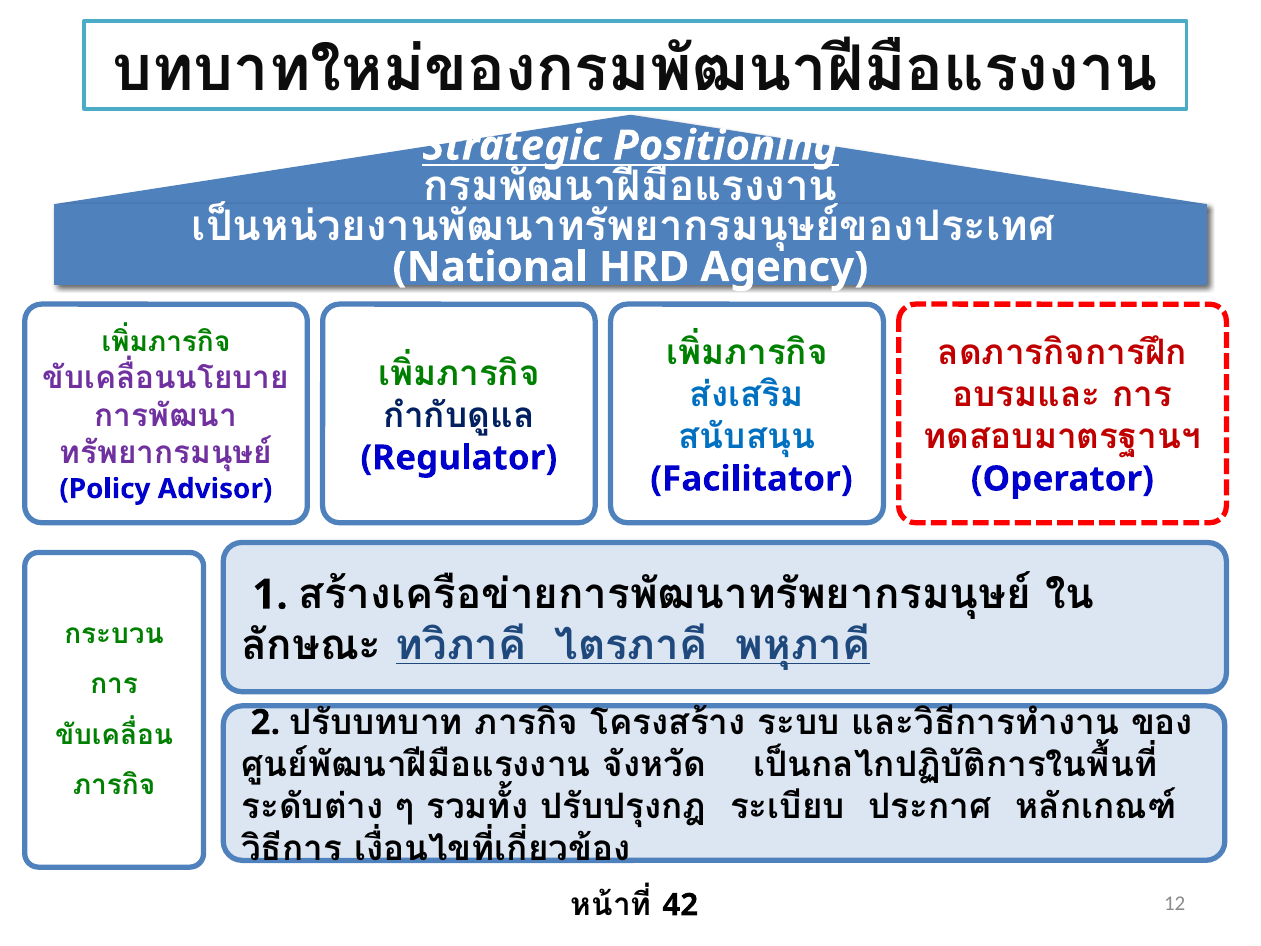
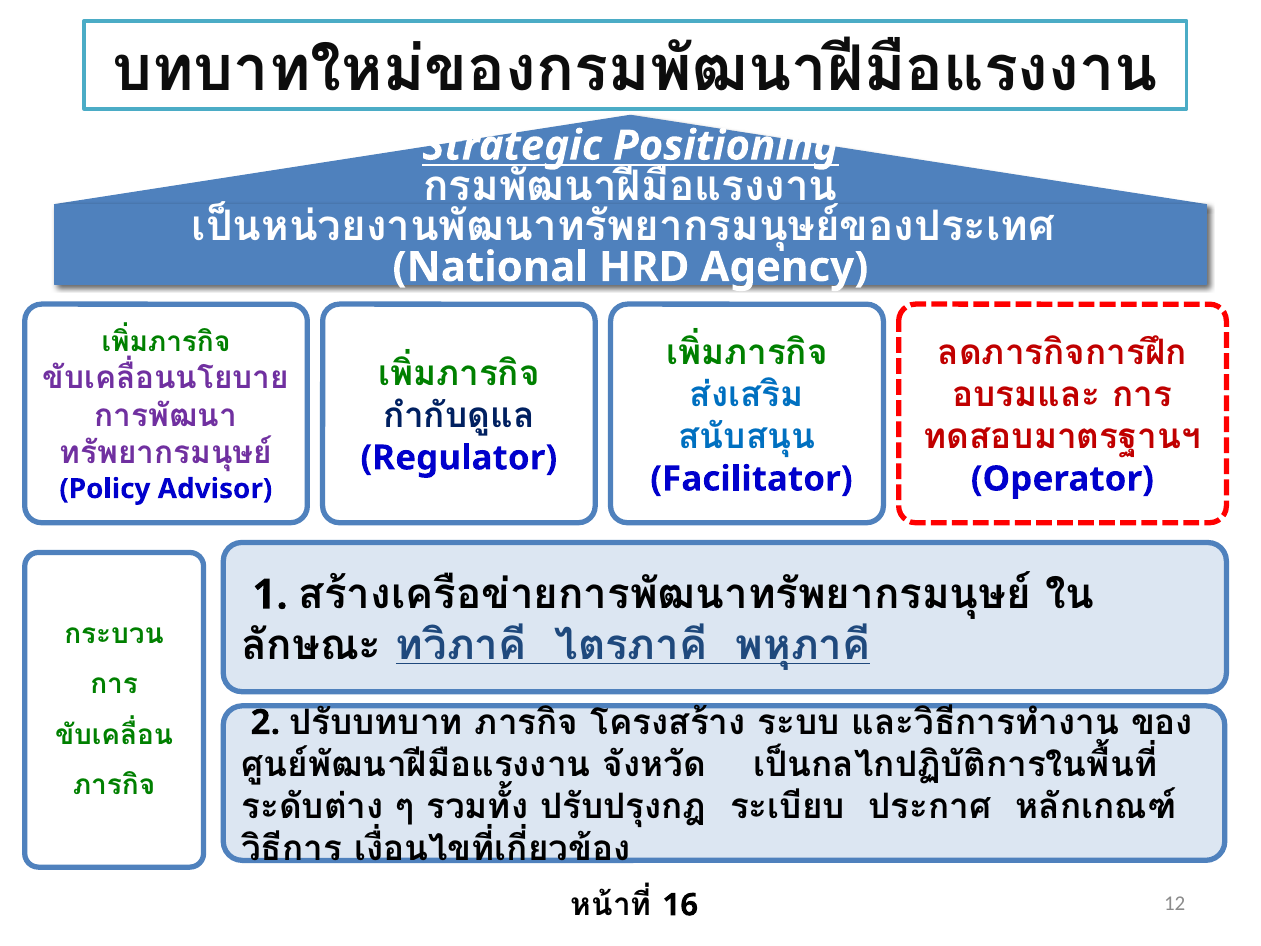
42: 42 -> 16 (680, 905)
